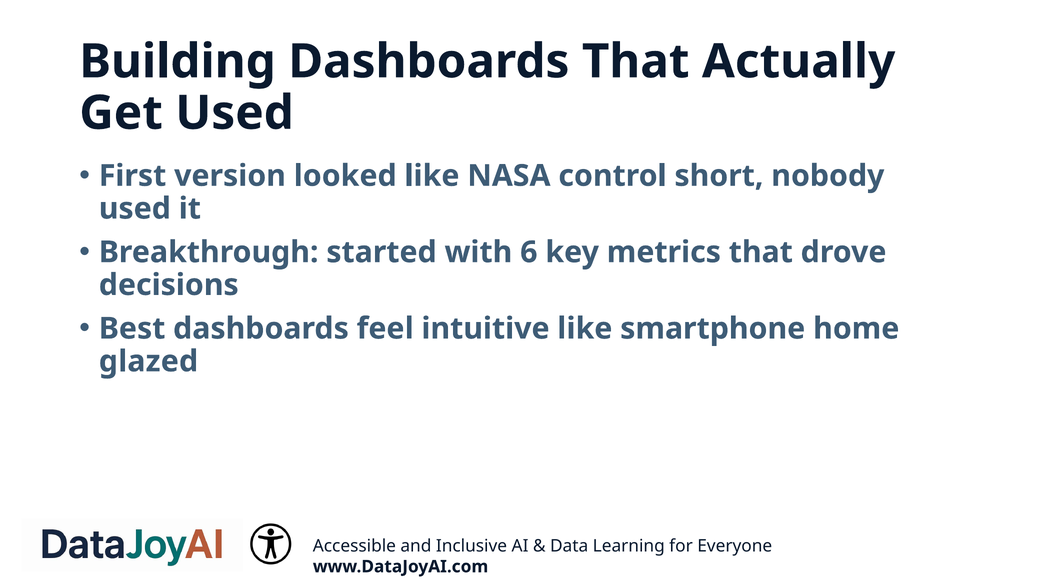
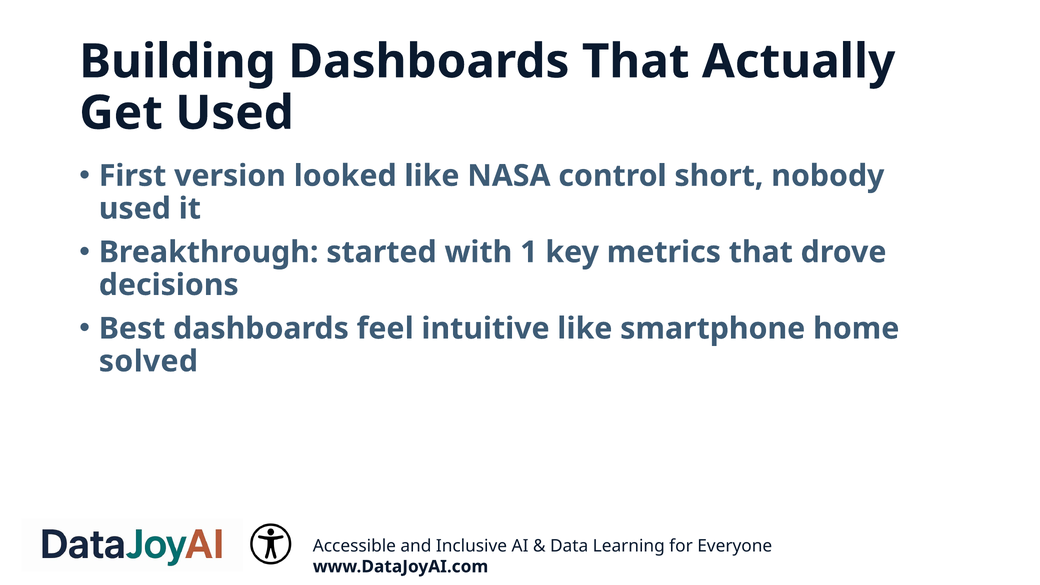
6: 6 -> 1 (529, 252)
glazed: glazed -> solved (148, 361)
